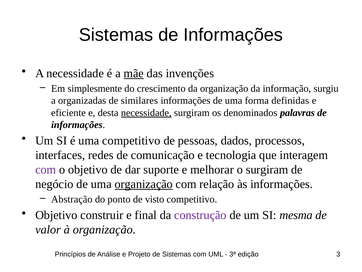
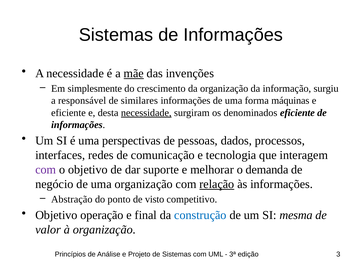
organizadas: organizadas -> responsável (82, 100)
definidas: definidas -> máquinas (290, 100)
denominados palavras: palavras -> eficiente (297, 113)
uma competitivo: competitivo -> perspectivas (131, 140)
o surgiram: surgiram -> demanda (267, 169)
organização underline: present -> none (144, 184)
relação underline: none -> present (217, 184)
construir: construir -> operação (102, 215)
construção colour: purple -> blue (200, 215)
